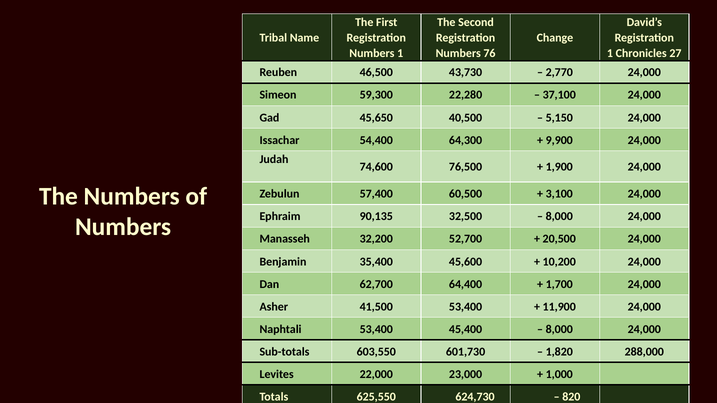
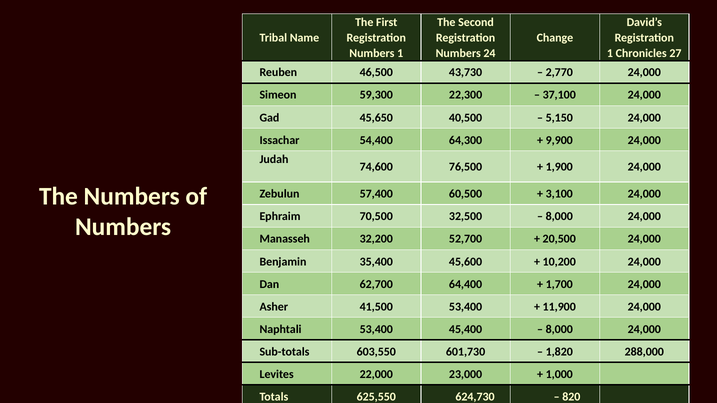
76: 76 -> 24 (489, 53)
22,280: 22,280 -> 22,300 (466, 95)
90,135: 90,135 -> 70,500 (376, 217)
